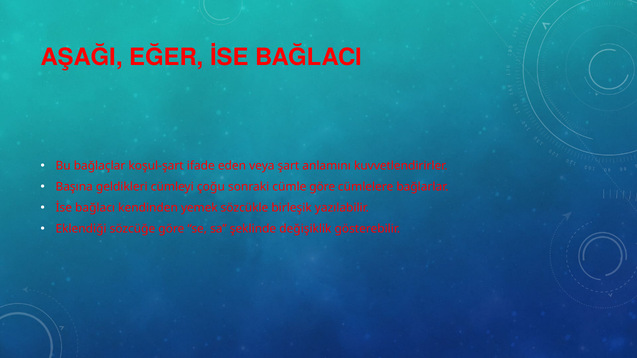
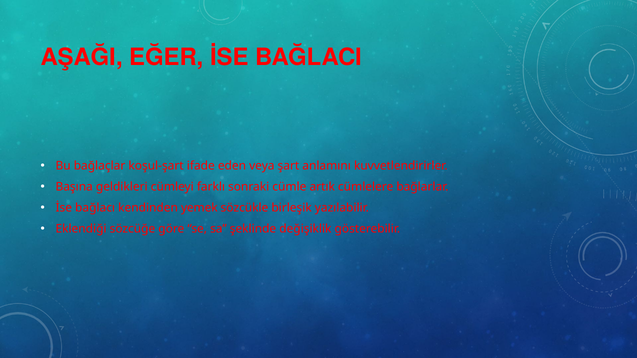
çoğu: çoğu -> farklı (211, 187)
cümle göre: göre -> artık (322, 187)
